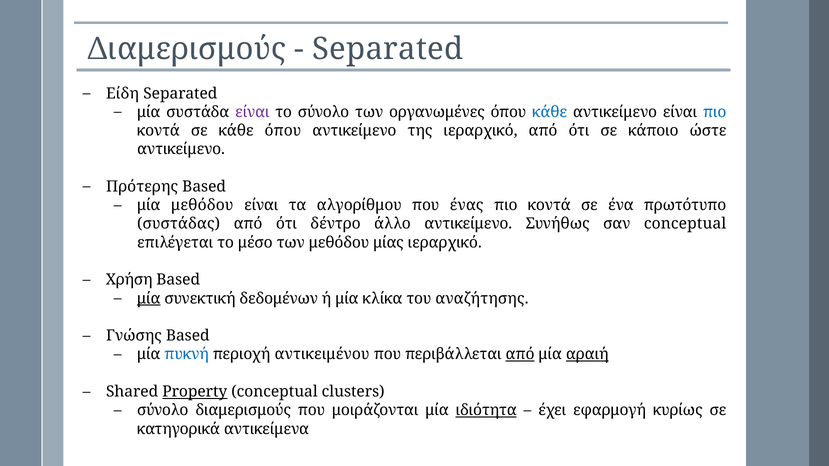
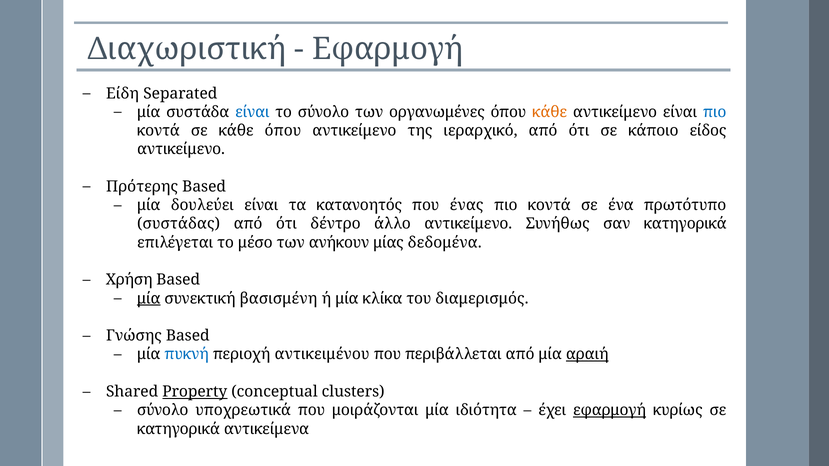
Διαμερισμούς: Διαμερισμούς -> Διαχωριστική (187, 49)
Separated: Separated -> Εφαρμογή (388, 49)
είναι colour: purple -> blue (252, 112)
κάθε colour: blue -> orange (550, 112)
ώστε: ώστε -> είδος (708, 131)
μία μεθόδου: μεθόδου -> δουλεύει (202, 205)
αλγορίθμου: αλγορίθμου -> κατανοητός (359, 205)
σαν conceptual: conceptual -> κατηγορικά (685, 224)
των μεθόδου: μεθόδου -> ανήκουν (339, 243)
μίας ιεραρχικό: ιεραρχικό -> δεδομένα (445, 243)
δεδομένων: δεδομένων -> βασισμένη (279, 299)
αναζήτησης: αναζήτησης -> διαμερισμός (482, 299)
από underline: present -> none (520, 355)
σύνολο διαμερισμούς: διαμερισμούς -> υποχρεωτικά (243, 411)
ιδιότητα underline: present -> none (486, 411)
εφαρμογή underline: none -> present (610, 411)
